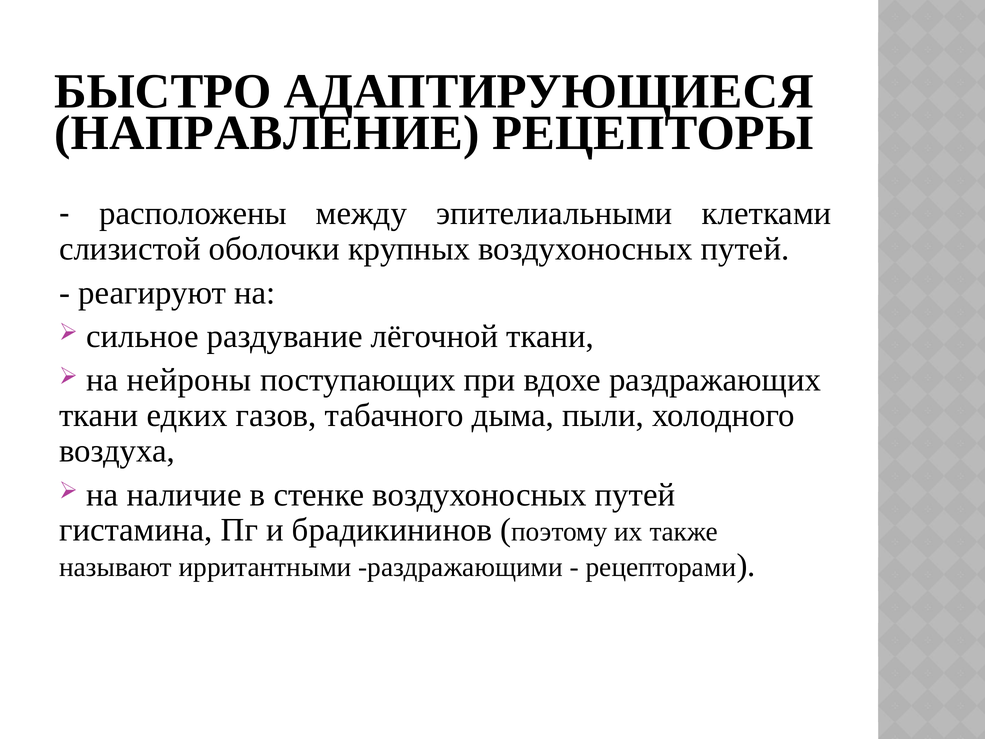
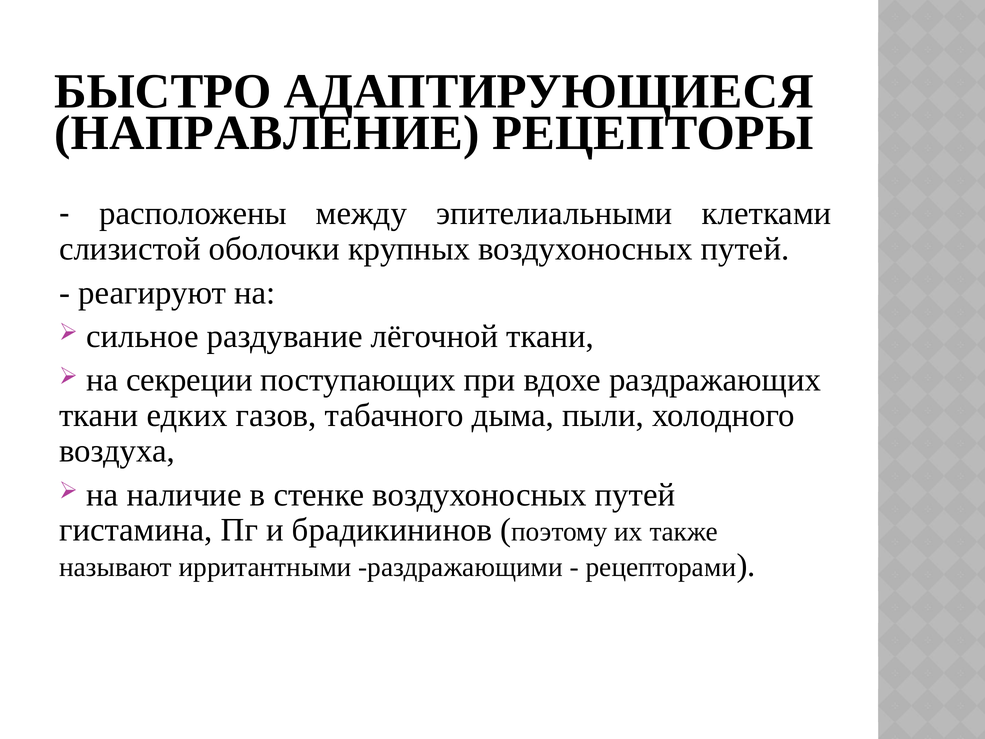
нейроны: нейроны -> секреции (189, 380)
